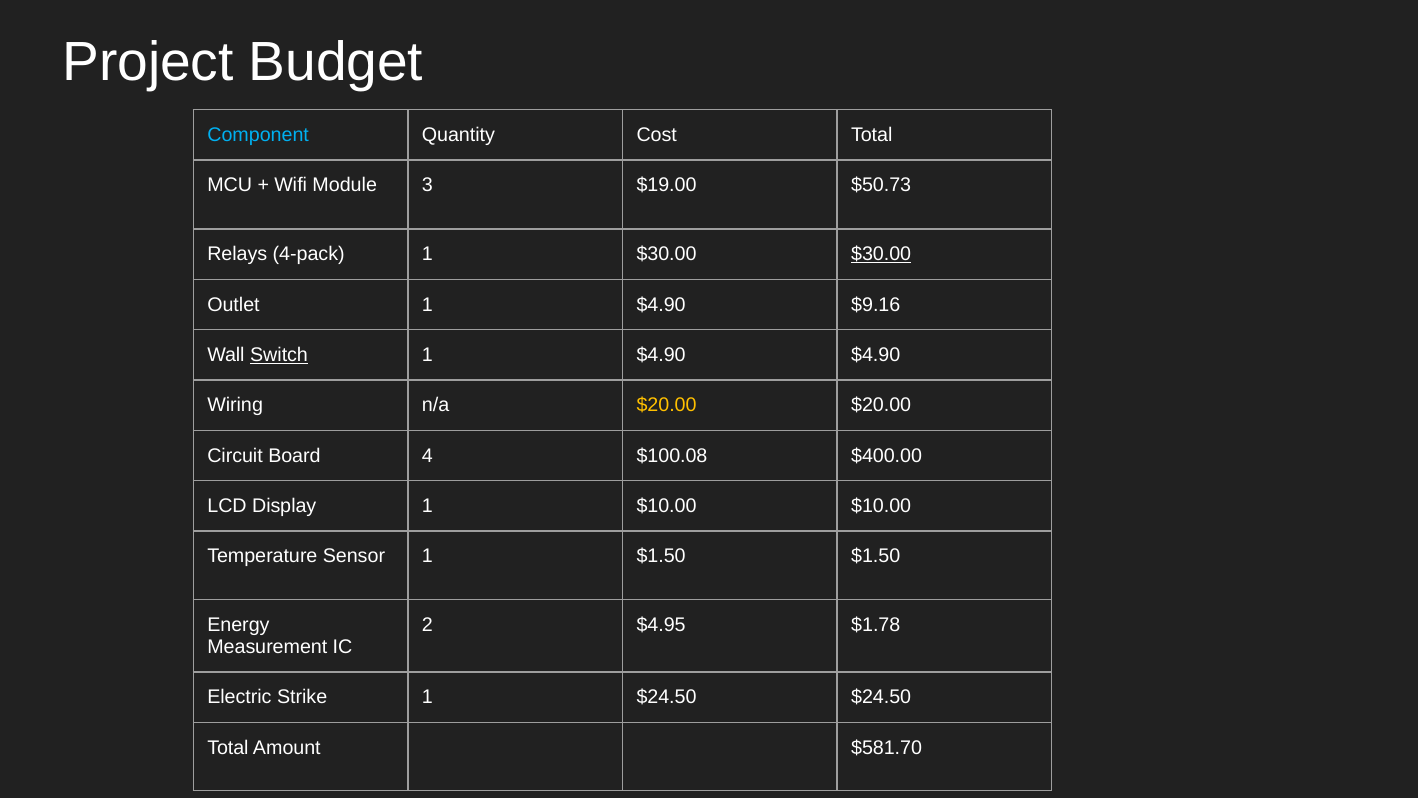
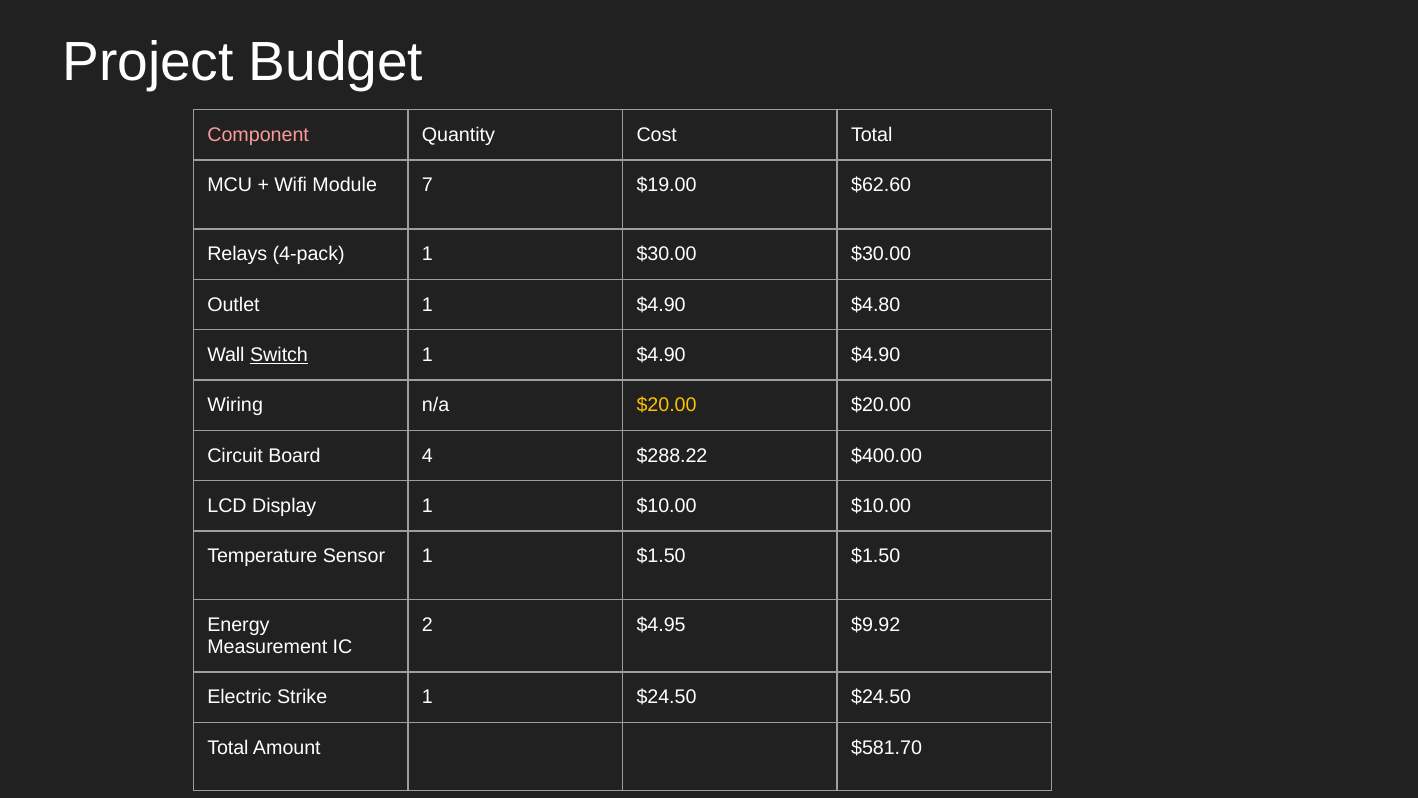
Component colour: light blue -> pink (258, 135)
3: 3 -> 7 (427, 185)
$50.73: $50.73 -> $62.60 (881, 185)
$30.00 underline: present -> none (881, 254)
$9.16: $9.16 -> $4.80 (876, 305)
$100.08: $100.08 -> $288.22 (672, 455)
$1.78: $1.78 -> $9.92 (876, 625)
